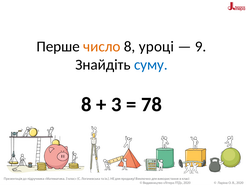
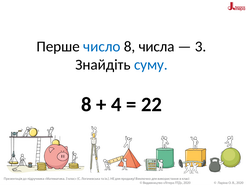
число colour: orange -> blue (102, 47)
уроці: уроці -> числа (157, 47)
9: 9 -> 3 (201, 47)
3: 3 -> 4 (116, 105)
78: 78 -> 22 (151, 105)
